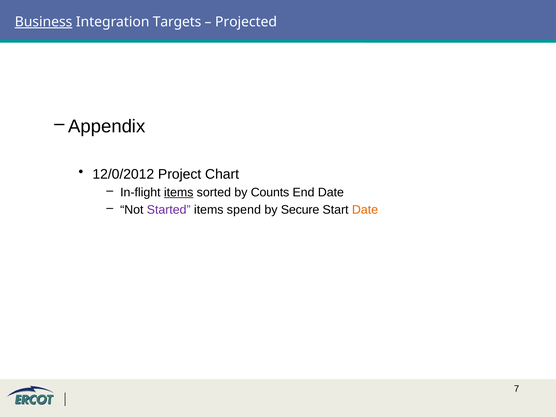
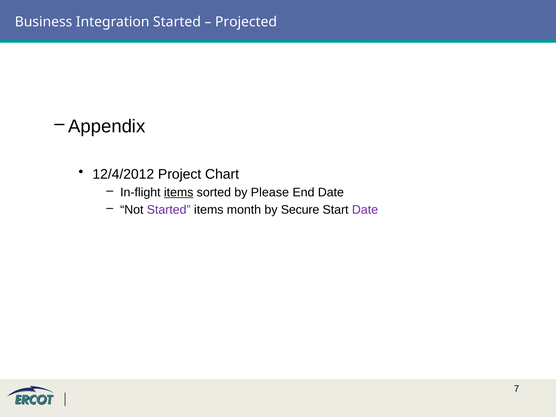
Business underline: present -> none (44, 22)
Integration Targets: Targets -> Started (177, 22)
12/0/2012: 12/0/2012 -> 12/4/2012 (123, 174)
Counts: Counts -> Please (270, 192)
spend: spend -> month (244, 210)
Date colour: orange -> purple (365, 210)
